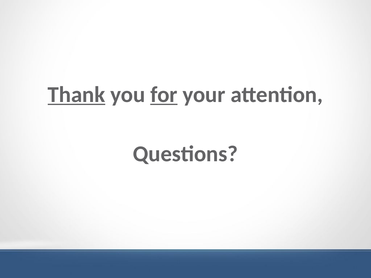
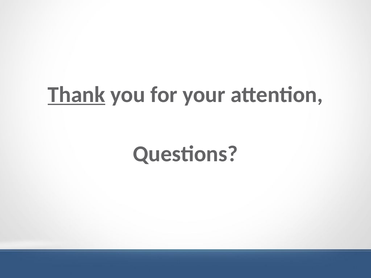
for underline: present -> none (164, 95)
